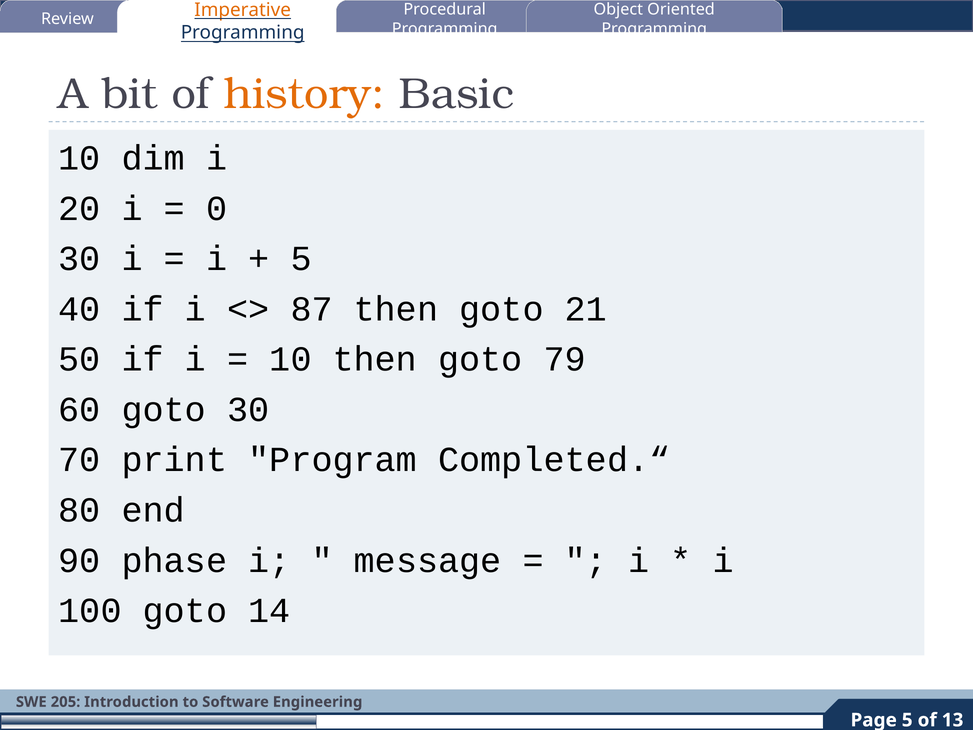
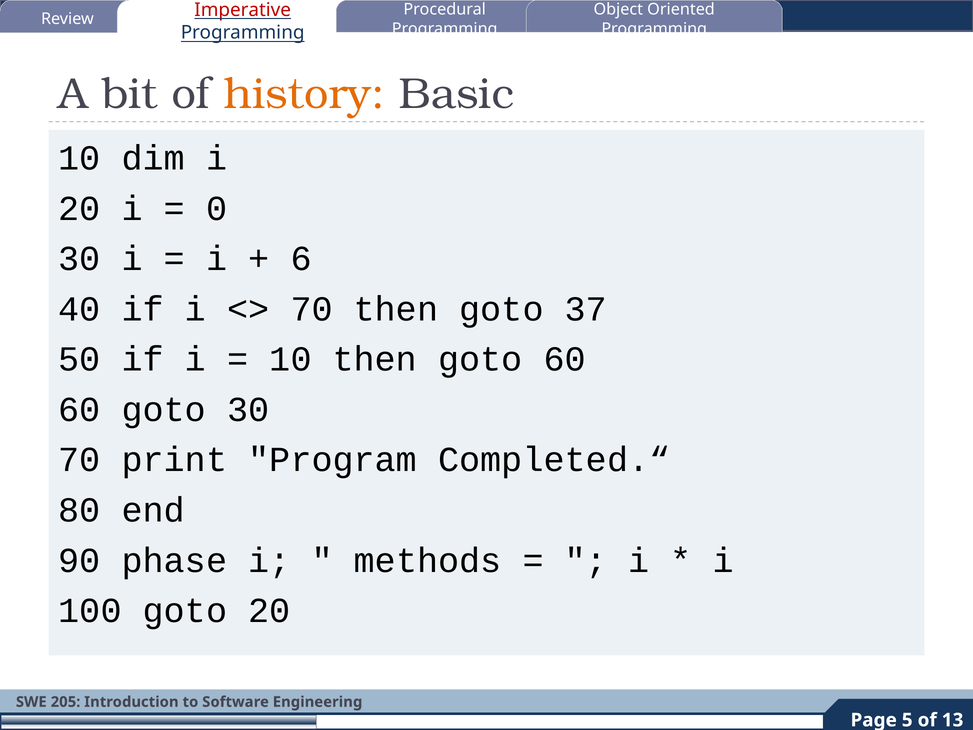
Imperative colour: orange -> red (243, 10)
5: 5 -> 6 (301, 259)
87: 87 -> 70 (312, 309)
21: 21 -> 37 (586, 309)
goto 79: 79 -> 60 (565, 359)
message: message -> methods (428, 560)
goto 14: 14 -> 20 (269, 610)
